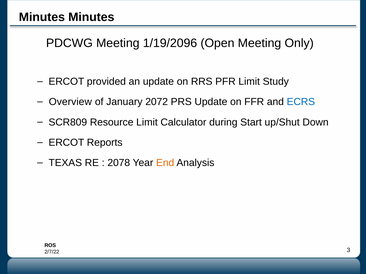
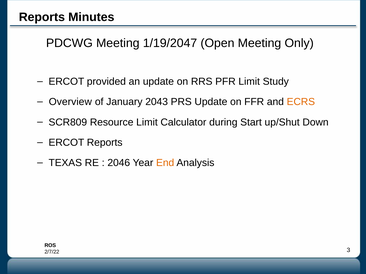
Minutes: Minutes -> Reports (42, 17)
1/19/2096: 1/19/2096 -> 1/19/2047 (170, 43)
2072: 2072 -> 2043 (157, 102)
ECRS colour: blue -> orange (301, 102)
2078: 2078 -> 2046 (119, 163)
